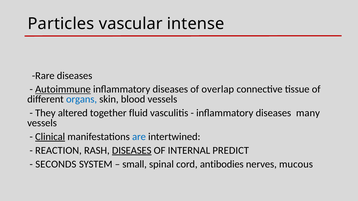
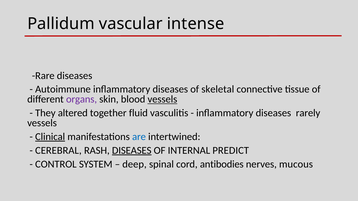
Particles: Particles -> Pallidum (61, 24)
Autoimmune underline: present -> none (63, 89)
overlap: overlap -> skeletal (218, 89)
organs colour: blue -> purple (82, 99)
vessels underline: none -> present (162, 99)
many: many -> rarely (308, 113)
REACTION: REACTION -> CEREBRAL (58, 151)
SECONDS: SECONDS -> CONTROL (56, 164)
small: small -> deep (134, 164)
